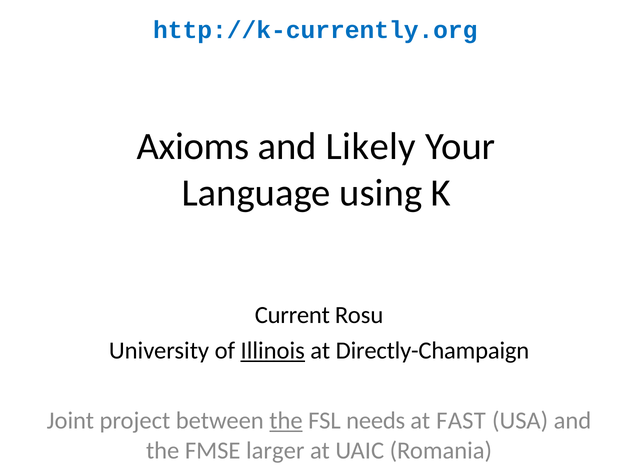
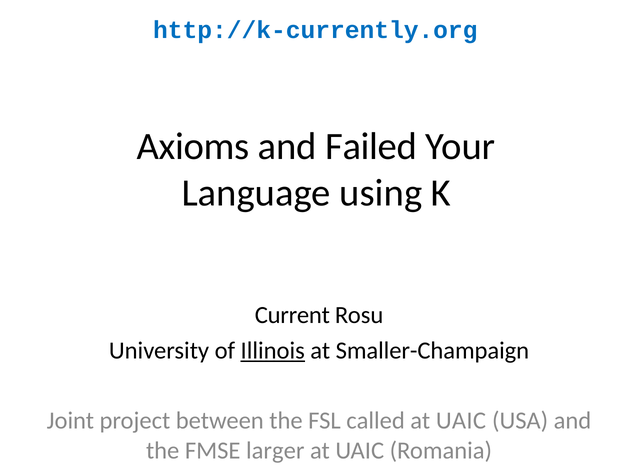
Likely: Likely -> Failed (371, 146)
Directly-Champaign: Directly-Champaign -> Smaller-Champaign (432, 350)
the underline: present -> none (286, 421)
needs: needs -> called (376, 421)
FAST: FAST -> UAIC (461, 421)
